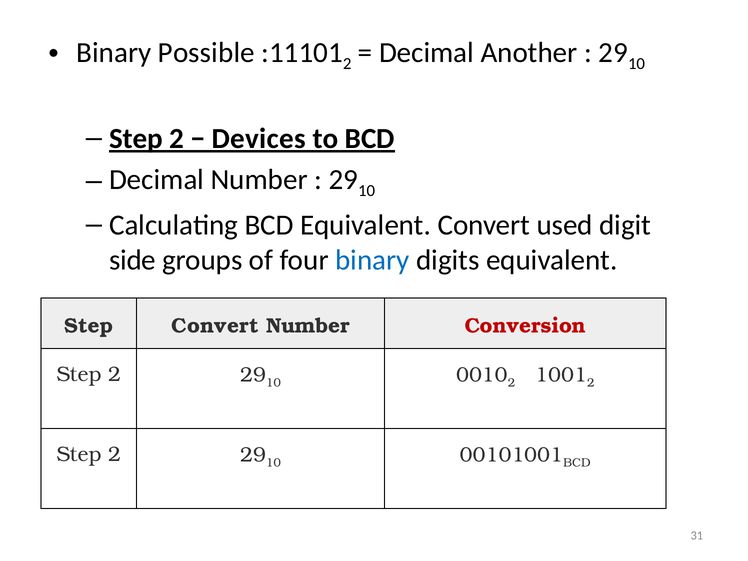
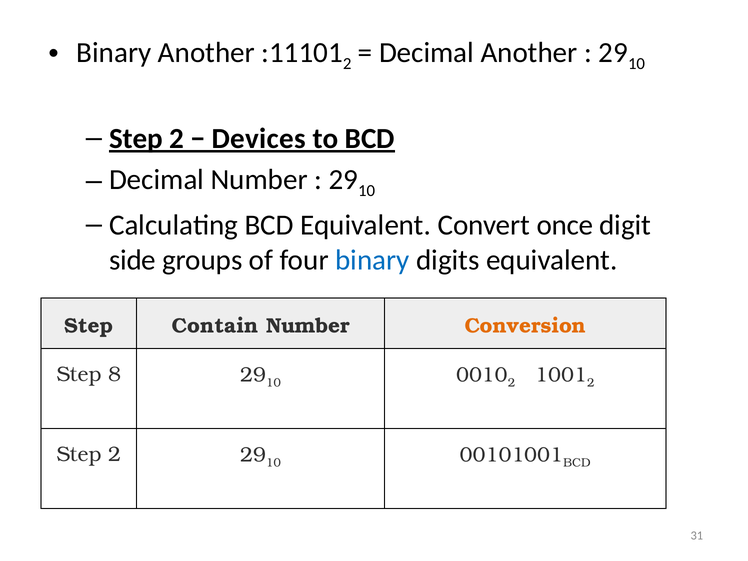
Binary Possible: Possible -> Another (206, 52)
used: used -> once (565, 225)
Step Convert: Convert -> Contain (215, 326)
Conversion colour: red -> orange (525, 326)
2: 2 -> 8 (115, 374)
